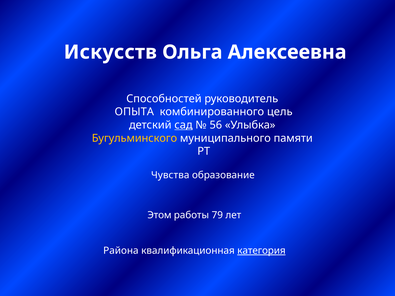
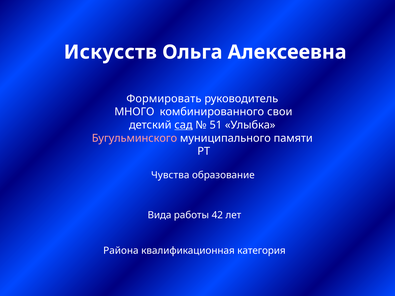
Способностей: Способностей -> Формировать (164, 99)
ОПЫТА: ОПЫТА -> МНОГО (134, 112)
цель: цель -> свои (280, 112)
56: 56 -> 51 (216, 125)
Бугульминского colour: yellow -> pink (134, 138)
Этом: Этом -> Вида (159, 215)
79: 79 -> 42 (217, 215)
категория underline: present -> none (261, 251)
